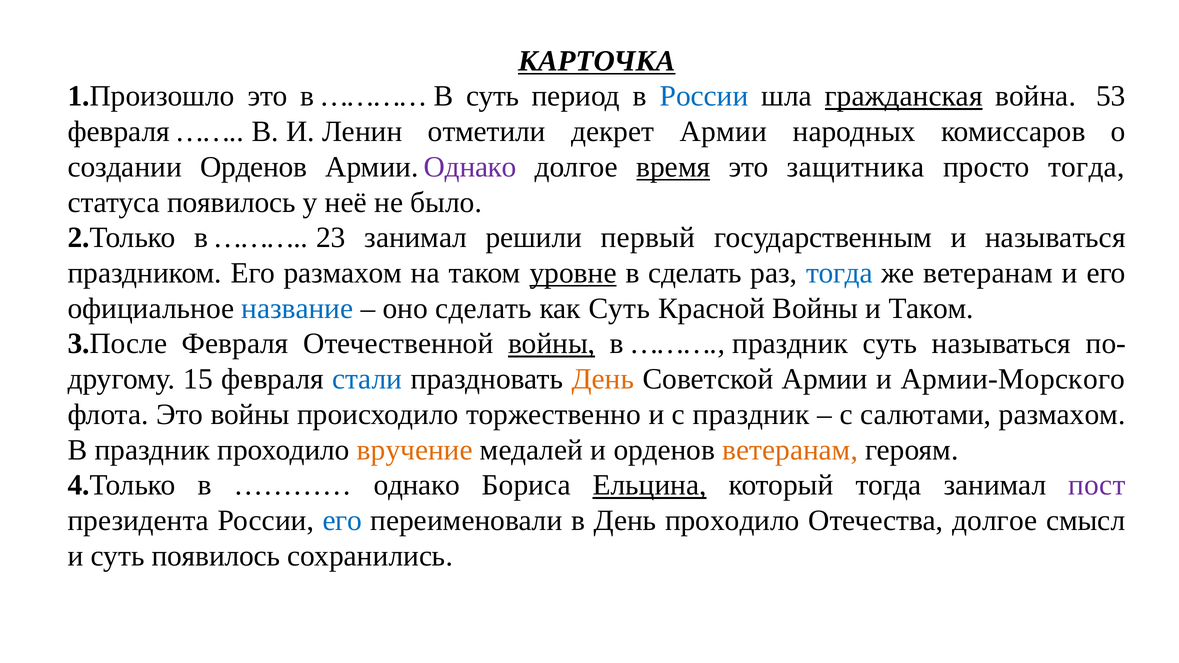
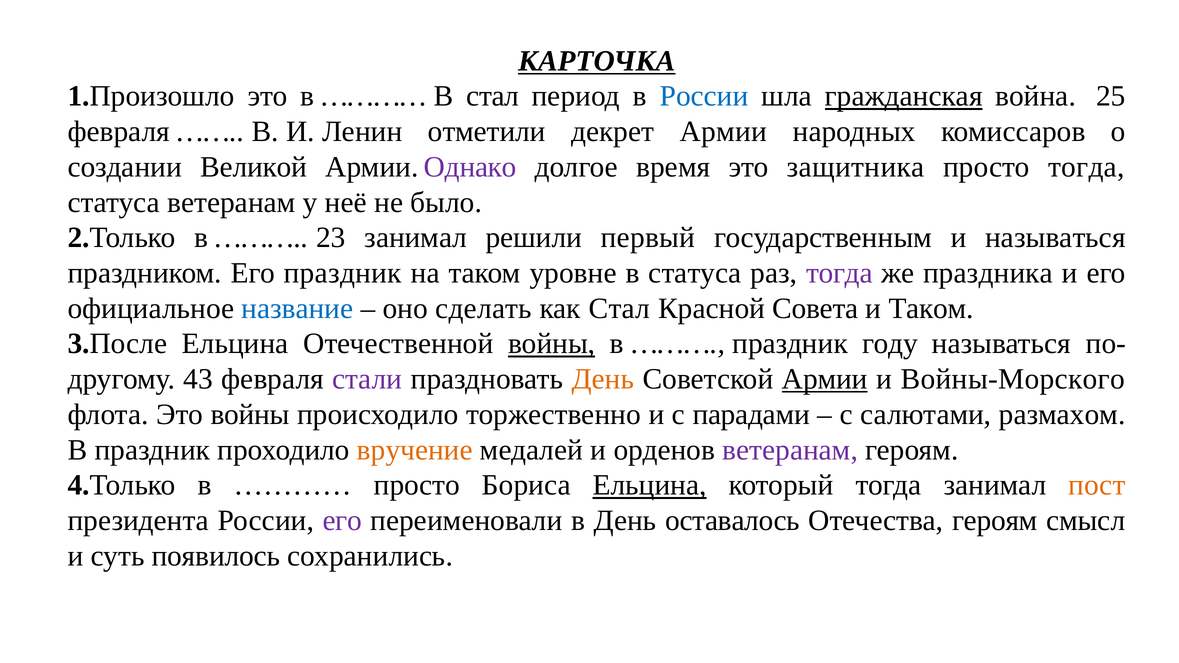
В суть: суть -> стал (493, 96)
53: 53 -> 25 (1111, 96)
создании Орденов: Орденов -> Великой (254, 167)
время underline: present -> none (673, 167)
статуса появилось: появилось -> ветеранам (231, 202)
Его размахом: размахом -> праздник (343, 273)
уровне underline: present -> none (573, 273)
в сделать: сделать -> статуса (695, 273)
тогда colour: blue -> purple (839, 273)
же ветеранам: ветеранам -> праздника (988, 273)
как Суть: Суть -> Стал (619, 308)
Красной Войны: Войны -> Совета (815, 308)
3.После Февраля: Февраля -> Ельцина (235, 344)
праздник суть: суть -> году (890, 344)
15: 15 -> 43 (198, 379)
стали colour: blue -> purple (367, 379)
Армии underline: none -> present (825, 379)
Армии-Морского: Армии-Морского -> Войны-Морского (1013, 379)
с праздник: праздник -> парадами (751, 415)
ветеранам colour: orange -> purple (790, 450)
однако: однако -> просто (417, 485)
пост colour: purple -> orange (1097, 485)
его colour: blue -> purple (342, 521)
День проходило: проходило -> оставалось (732, 521)
Отечества долгое: долгое -> героям (995, 521)
